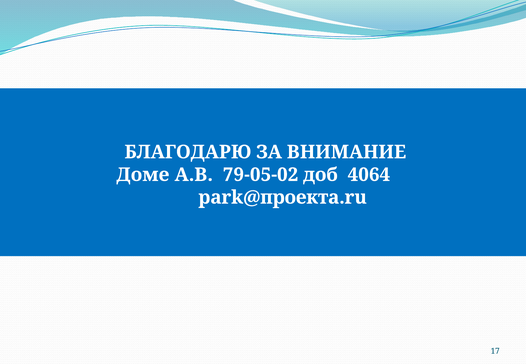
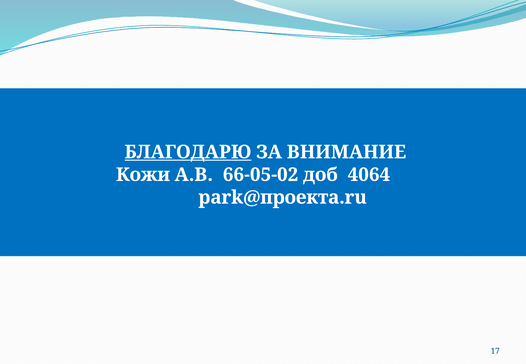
БЛАГОДАРЮ underline: none -> present (188, 152)
Доме: Доме -> Кожи (143, 175)
79-05-02: 79-05-02 -> 66-05-02 (261, 175)
